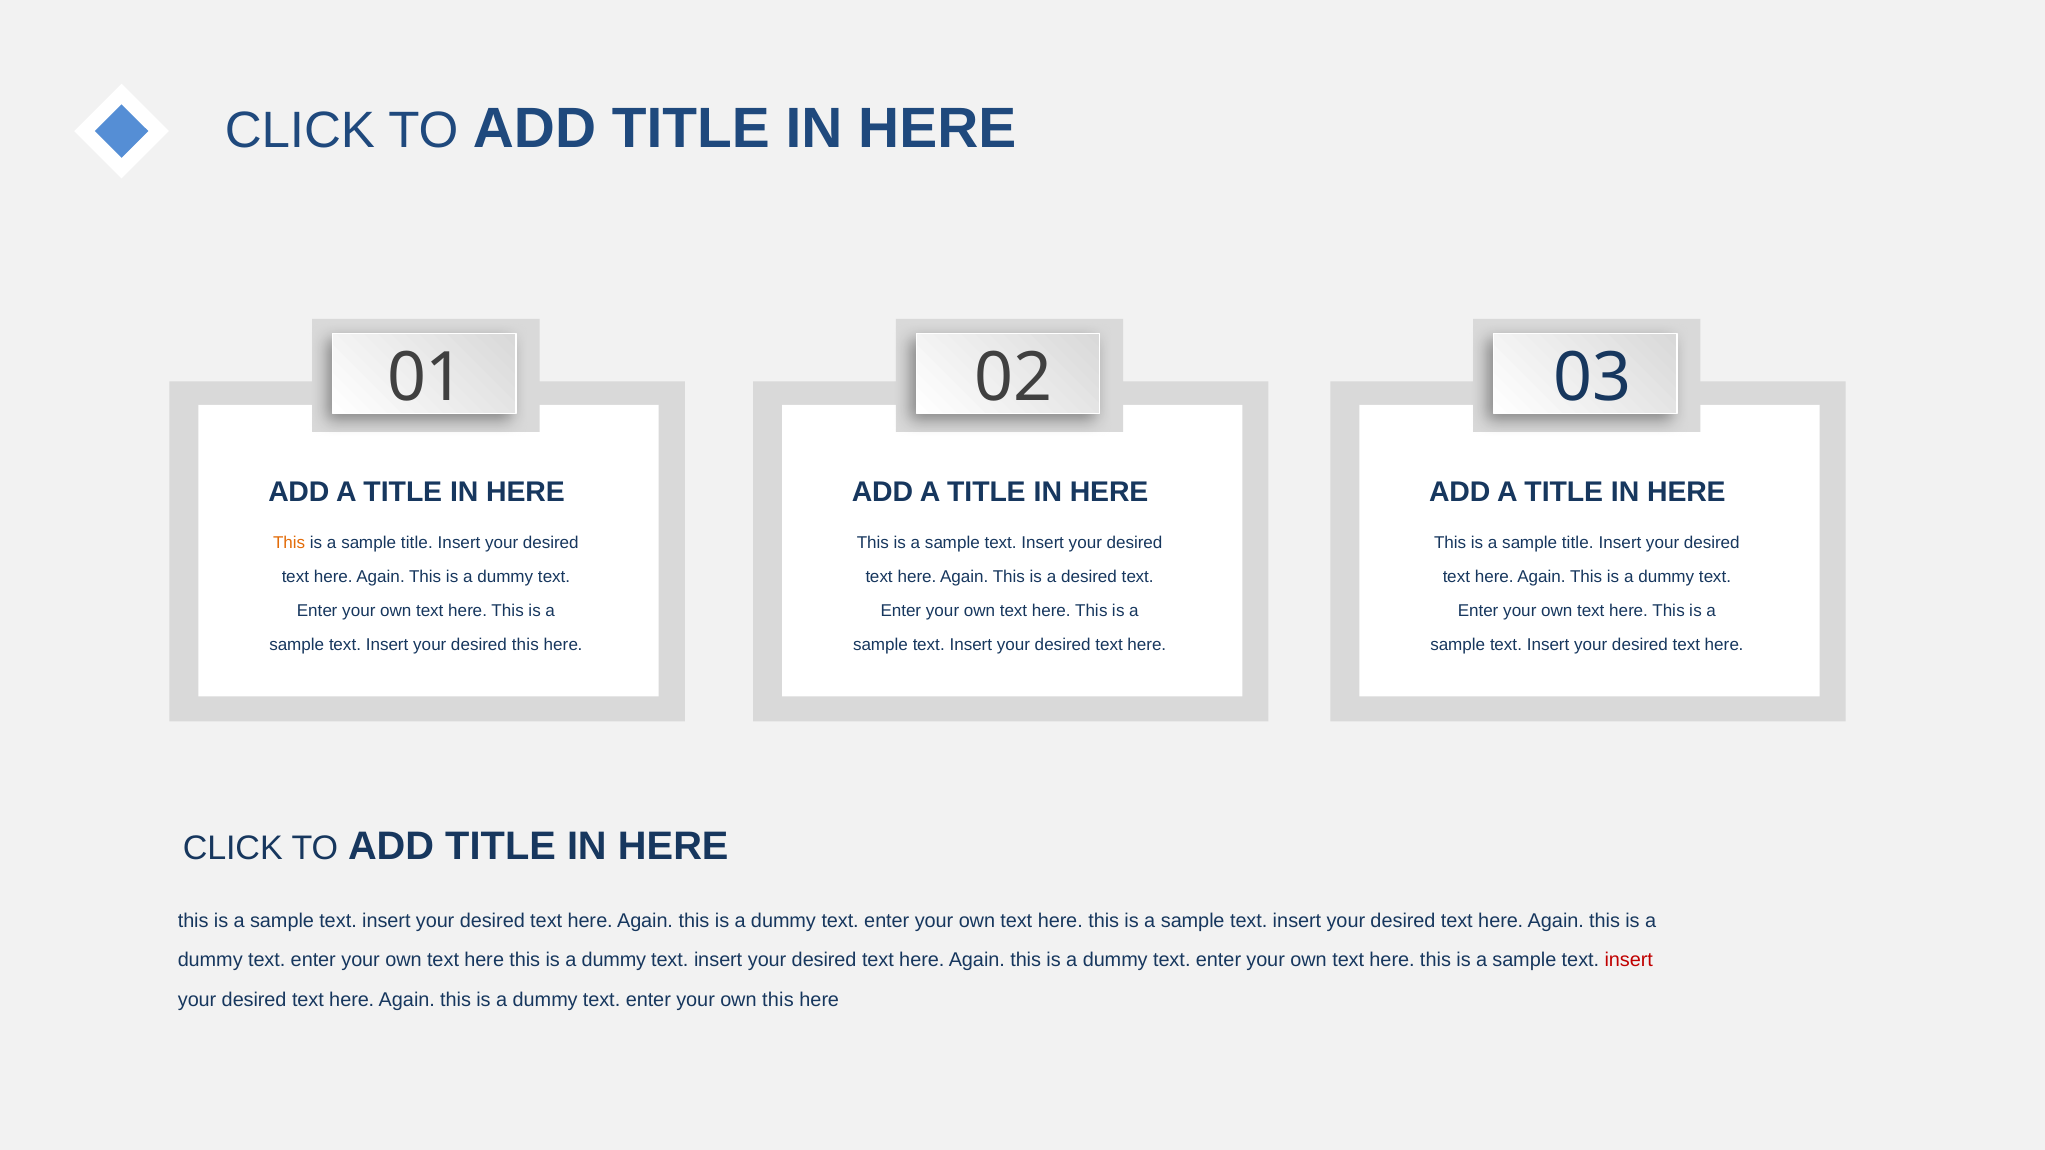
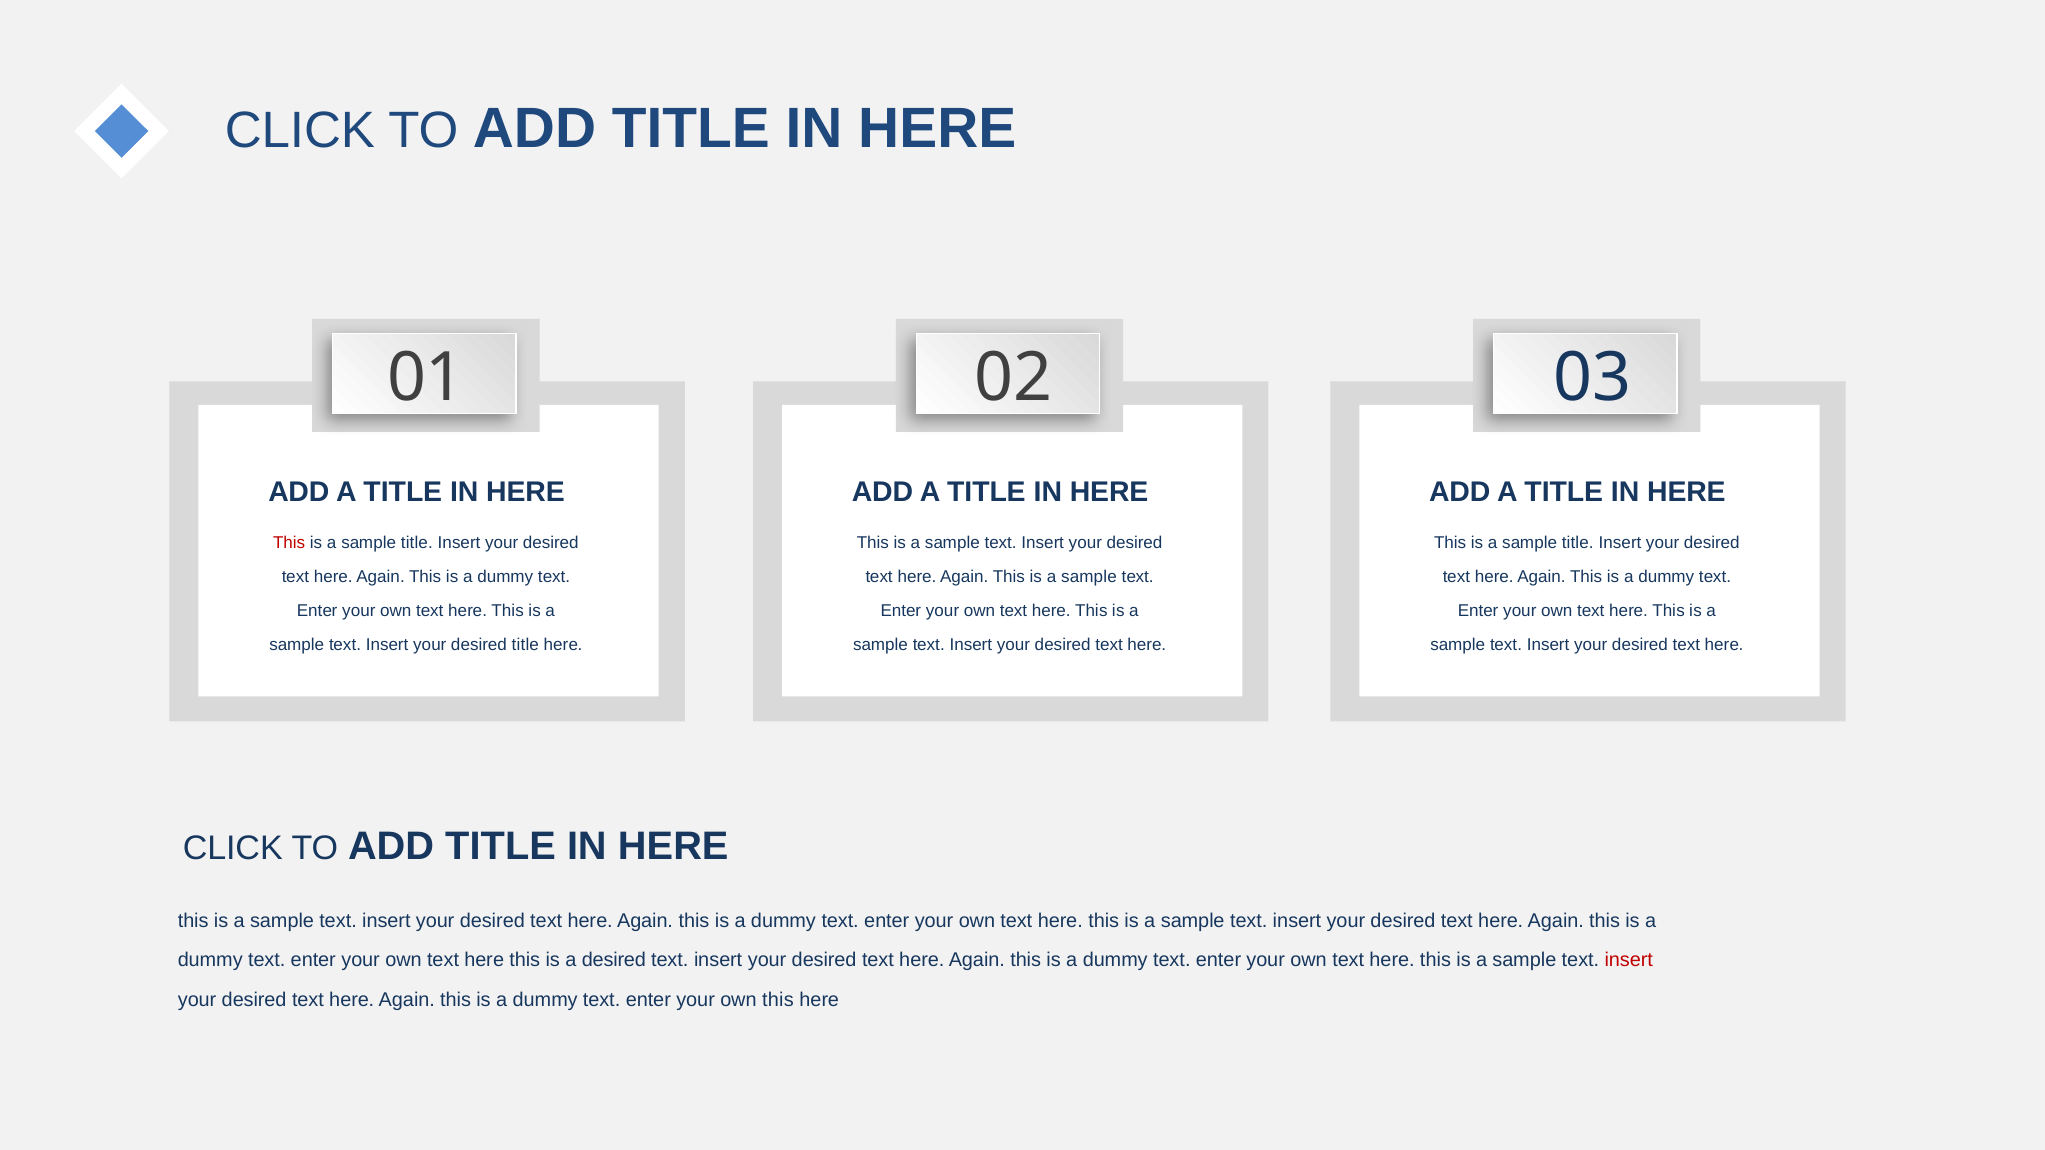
This colour: orange -> red (289, 543)
desired: desired -> sample (1089, 577)
desired this: this -> title (525, 645)
dummy: dummy -> desired (614, 961)
